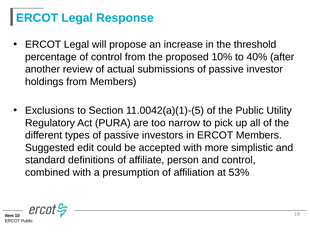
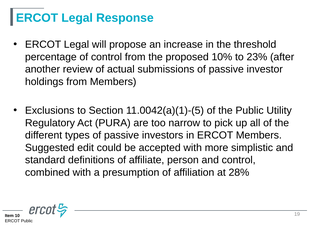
40%: 40% -> 23% (257, 57)
53%: 53% -> 28% (239, 173)
